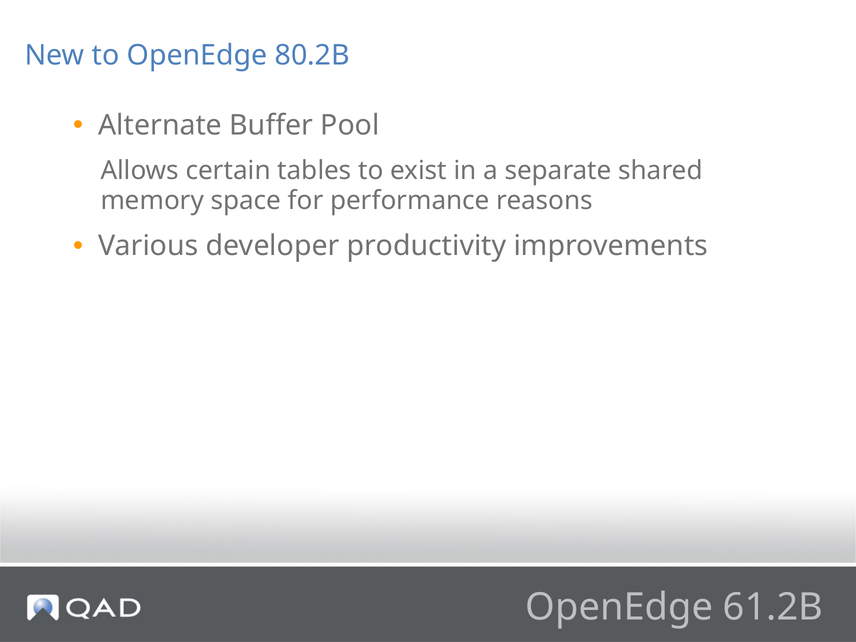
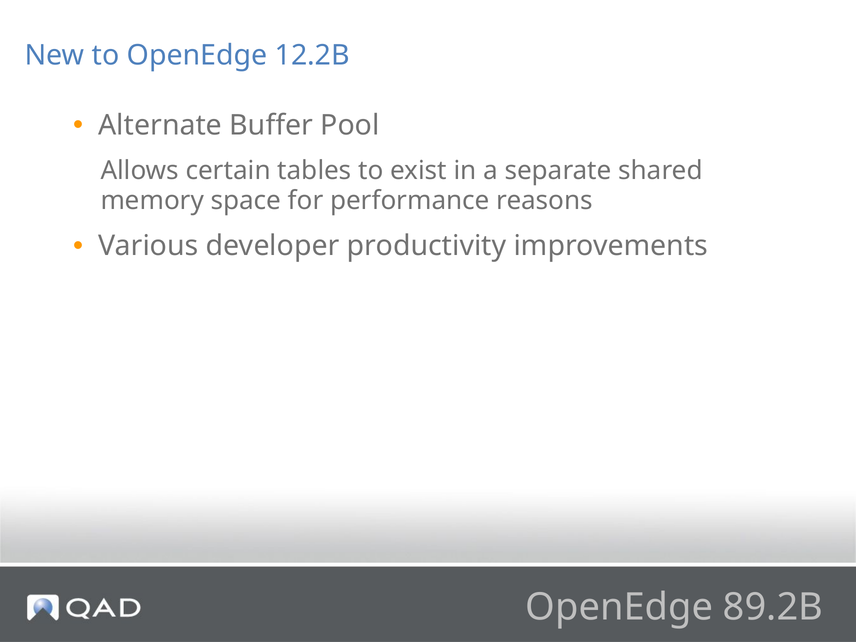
80.2B: 80.2B -> 12.2B (312, 55)
61.2B: 61.2B -> 89.2B (773, 607)
